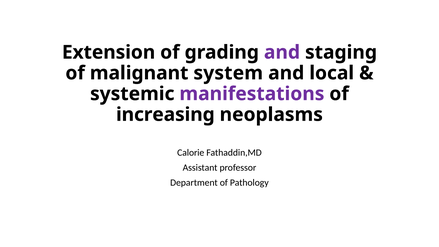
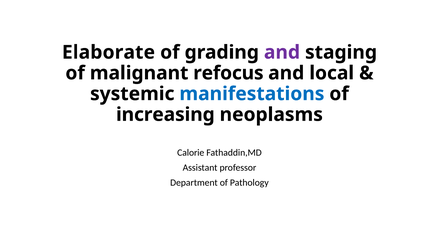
Extension: Extension -> Elaborate (108, 52)
system: system -> refocus (228, 73)
manifestations colour: purple -> blue (252, 94)
